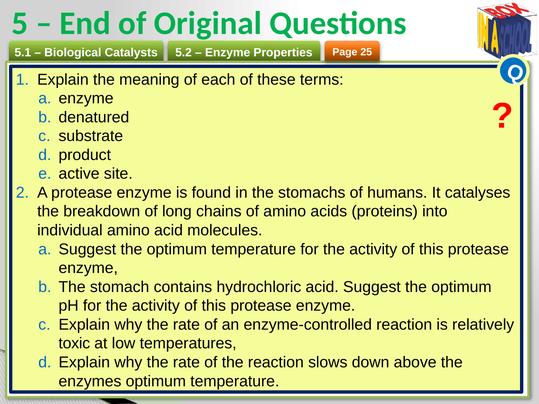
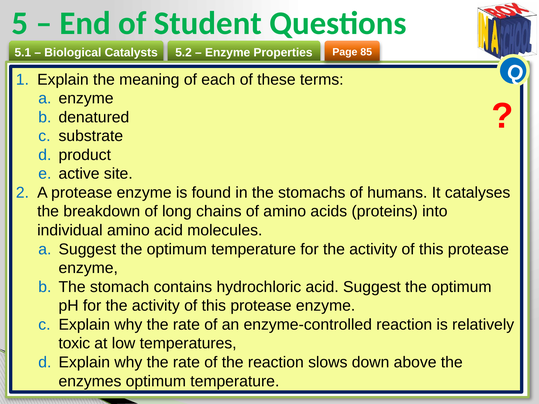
Original: Original -> Student (208, 23)
25: 25 -> 85 (366, 52)
